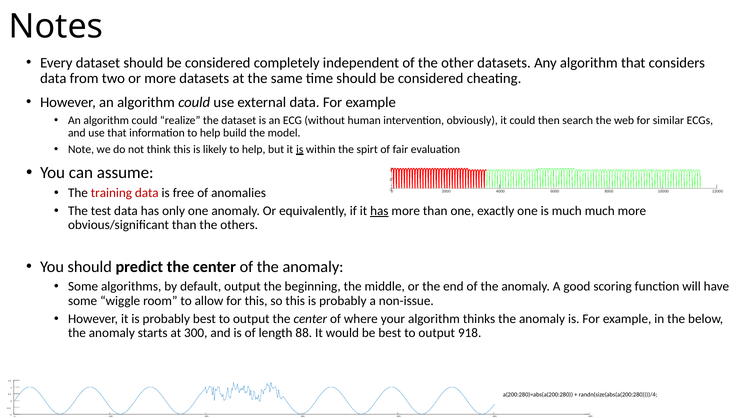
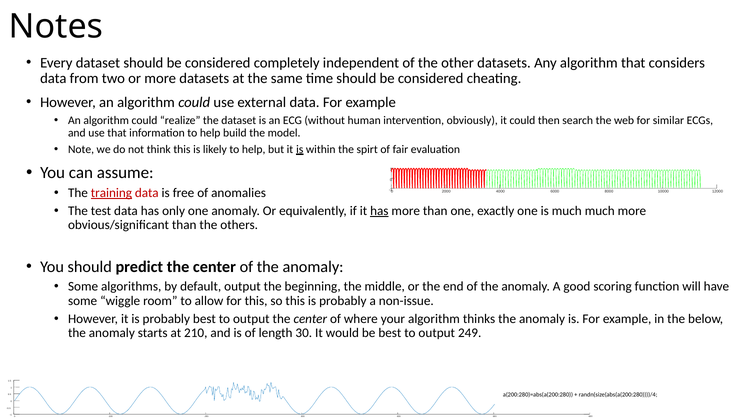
training underline: none -> present (111, 193)
at 300: 300 -> 210 (196, 333)
88: 88 -> 30 (304, 333)
918: 918 -> 249 (470, 333)
